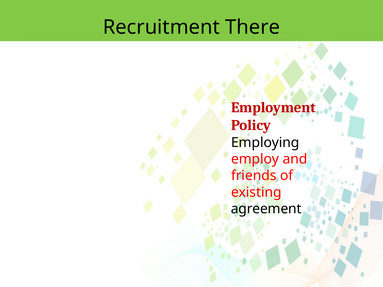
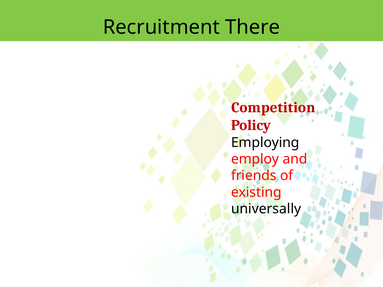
Employment: Employment -> Competition (273, 108)
agreement: agreement -> universally (266, 209)
